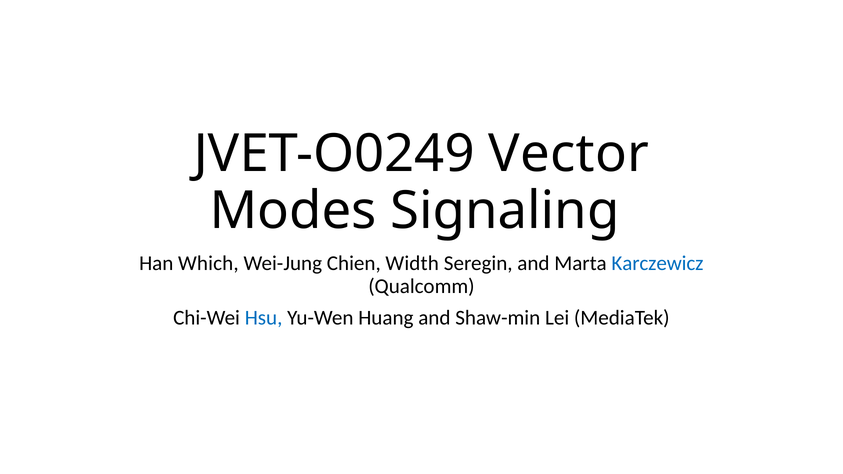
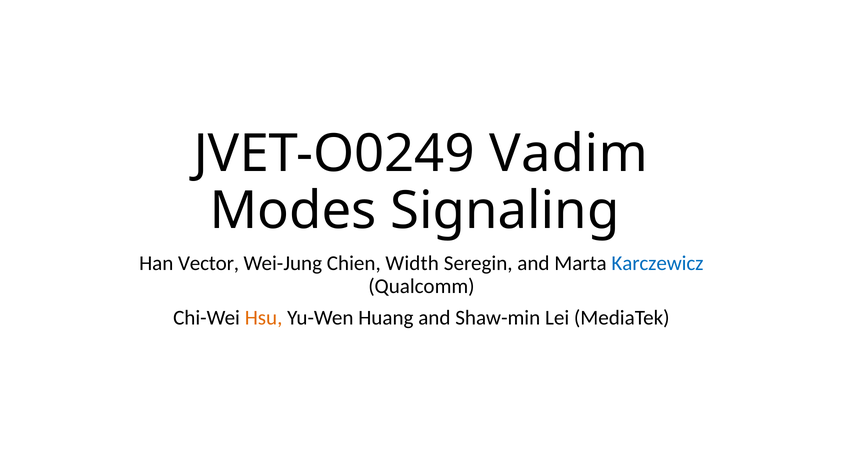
Vector: Vector -> Vadim (569, 154)
Which: Which -> Vector (209, 263)
Hsu colour: blue -> orange (264, 318)
